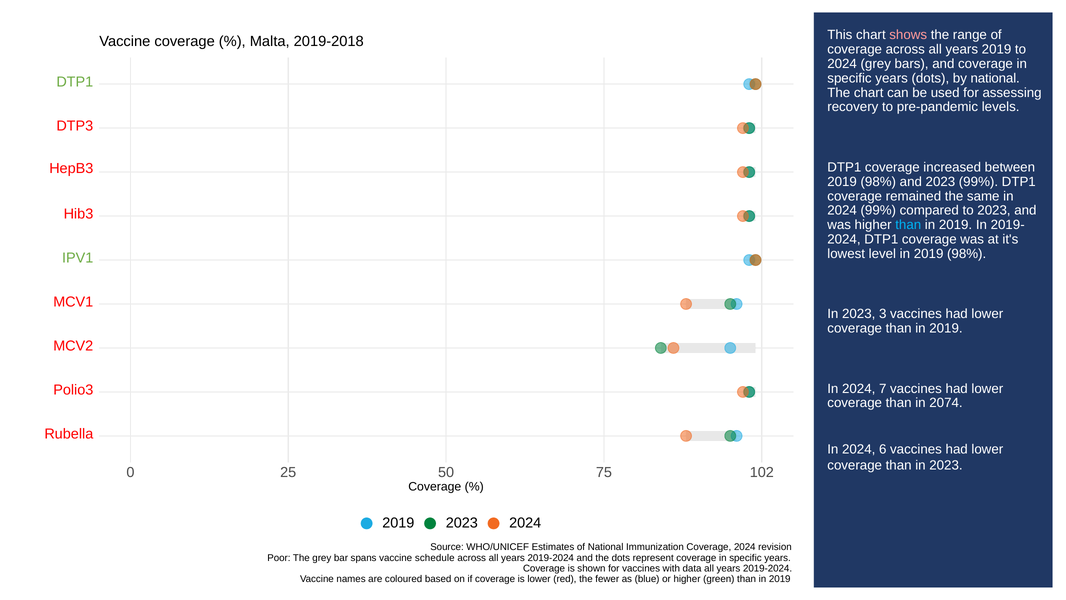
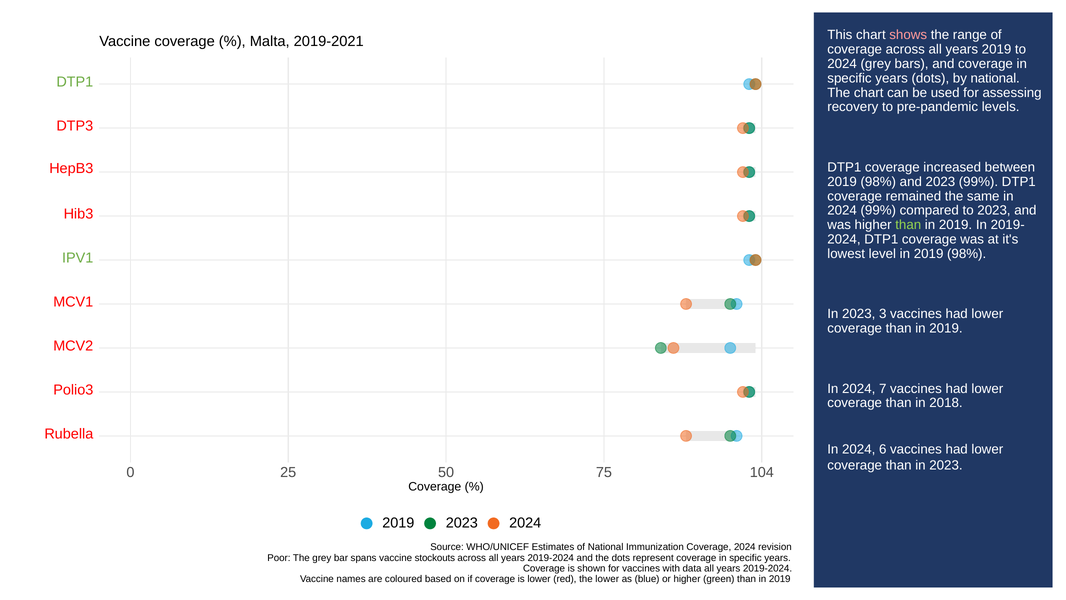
2019-2018: 2019-2018 -> 2019-2021 (329, 41)
than colour: light blue -> light green (908, 225)
2074: 2074 -> 2018 (946, 403)
102: 102 -> 104 (762, 472)
schedule: schedule -> stockouts (435, 557)
the fewer: fewer -> lower (607, 579)
